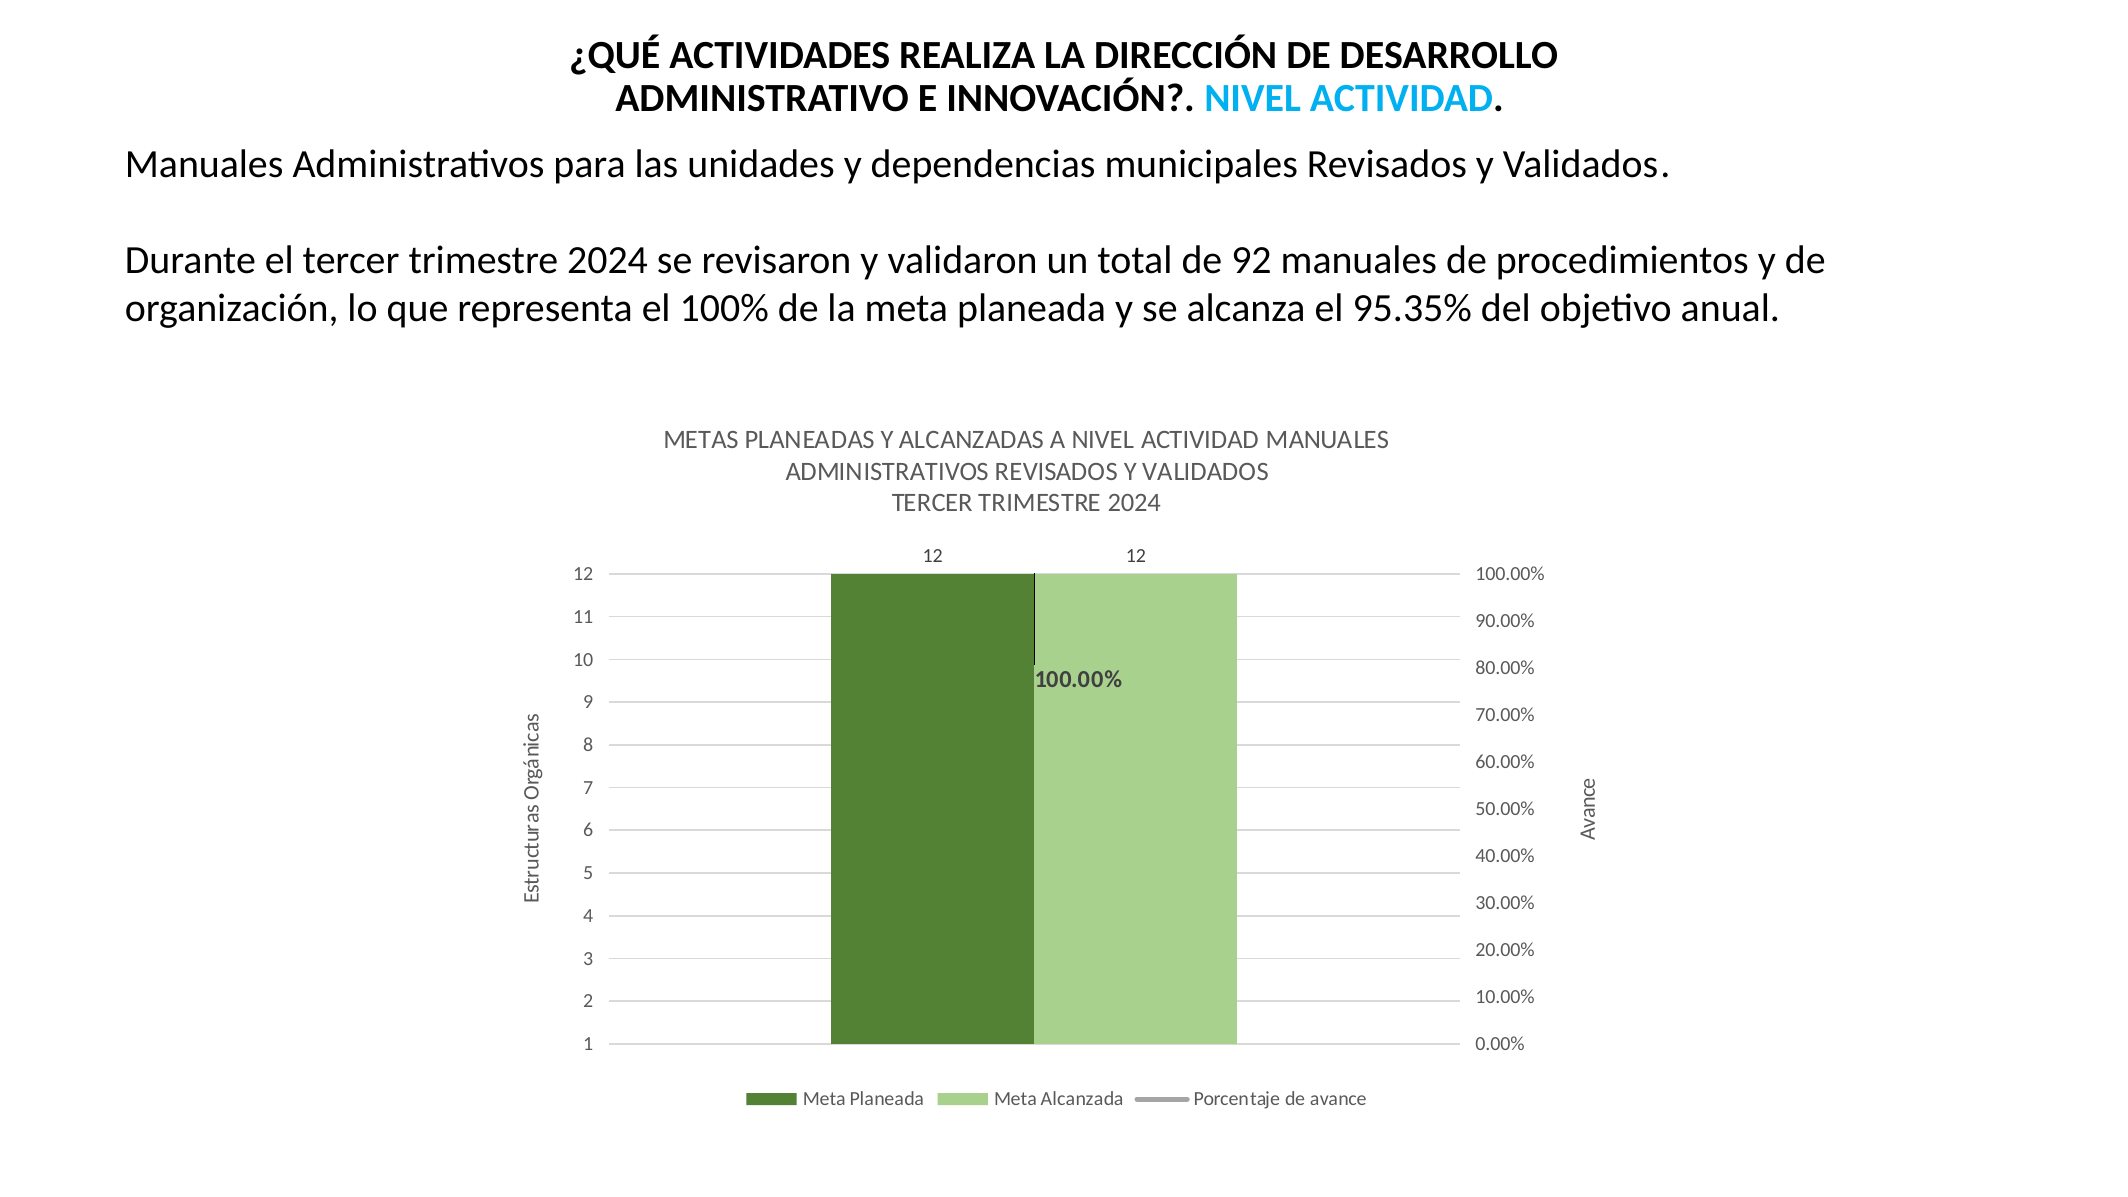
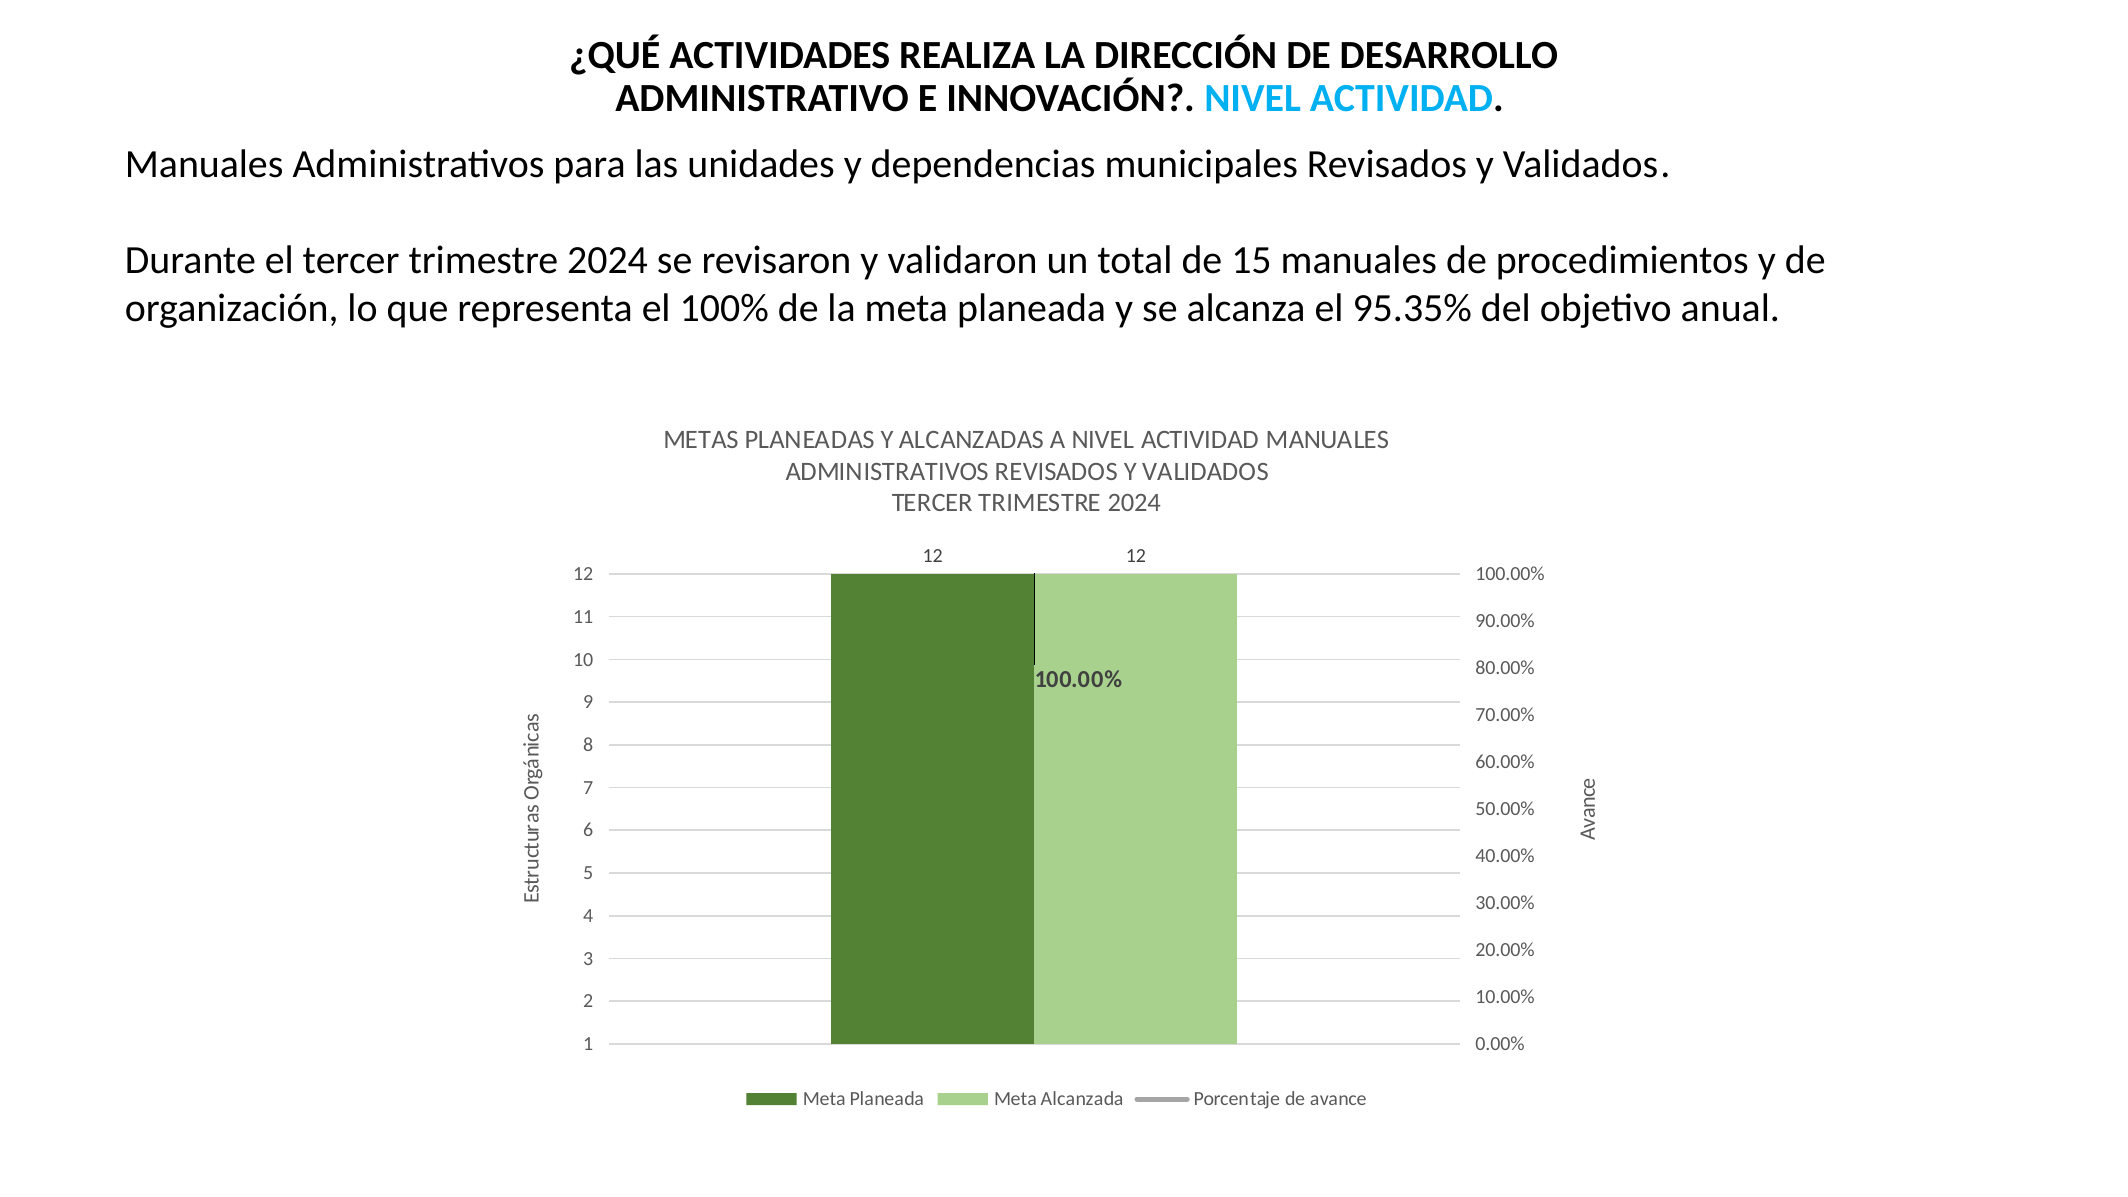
92: 92 -> 15 (1251, 260)
